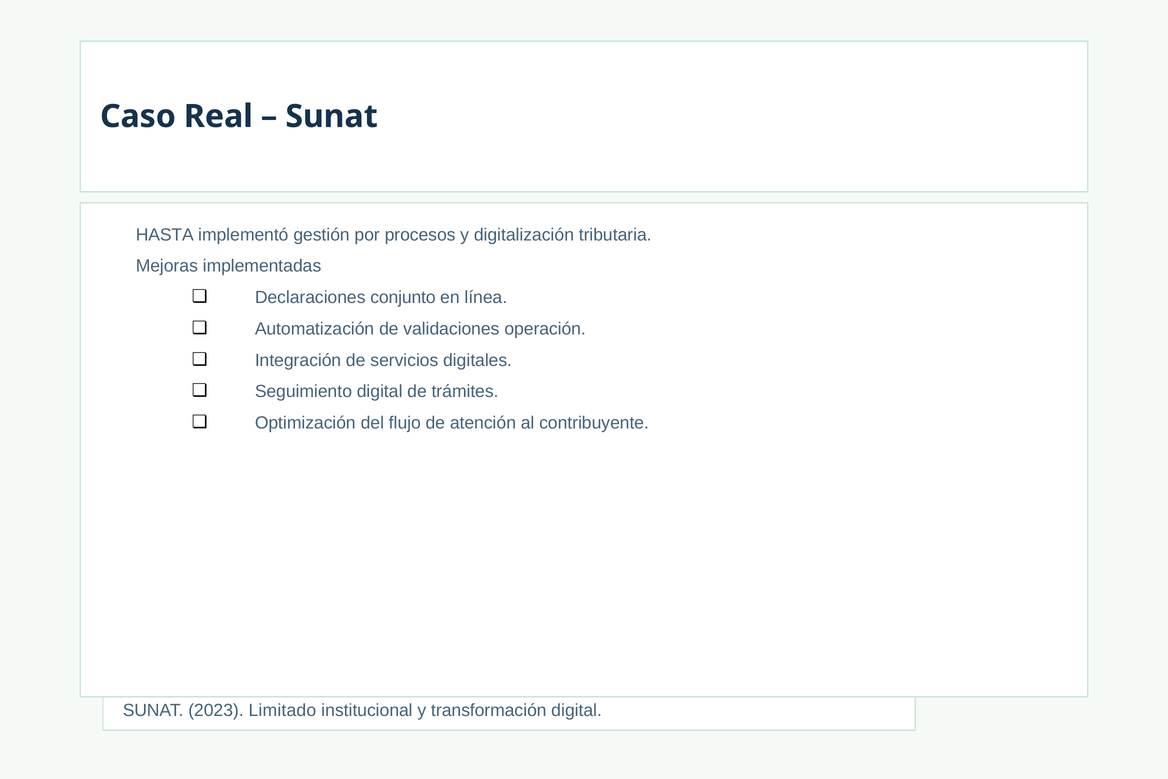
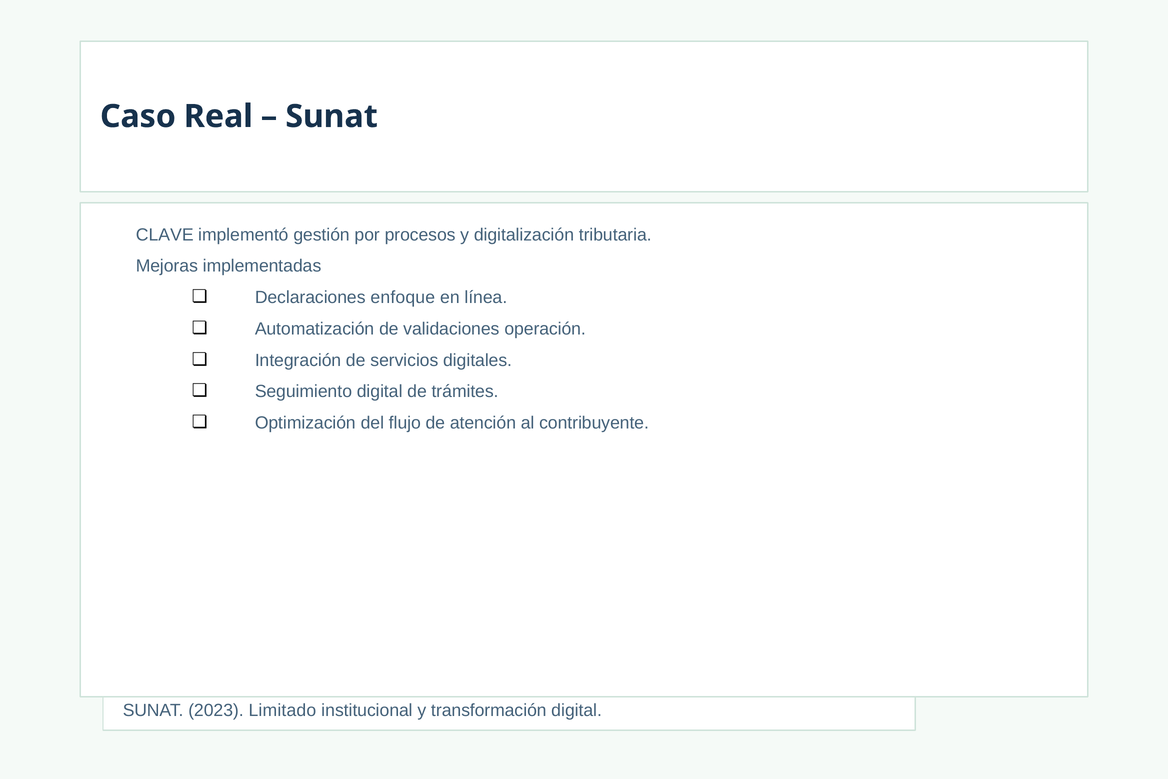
HASTA: HASTA -> CLAVE (165, 235)
conjunto: conjunto -> enfoque (403, 297)
